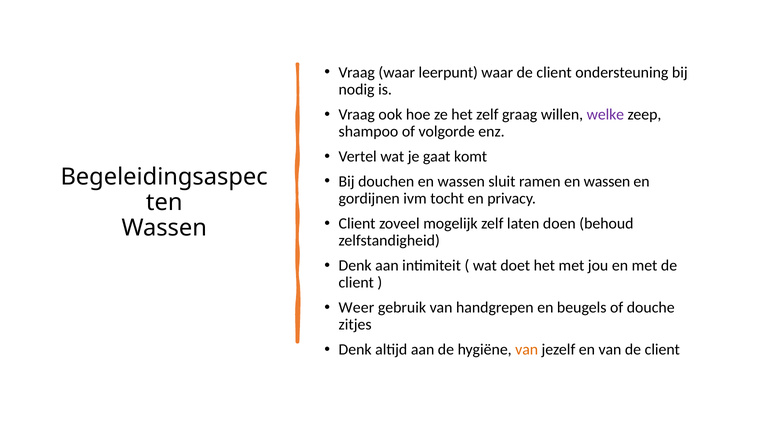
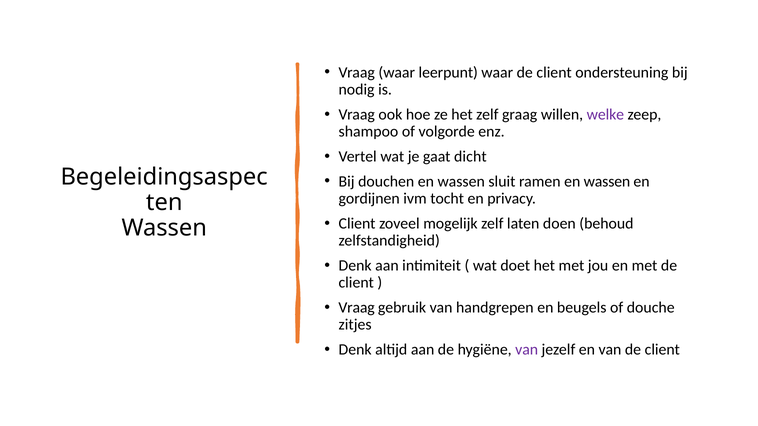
komt: komt -> dicht (470, 157)
Weer: Weer -> Vraag (357, 308)
van colour: orange -> purple (527, 350)
